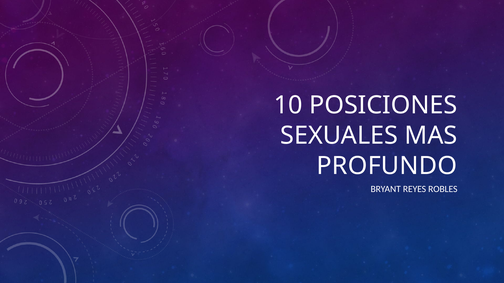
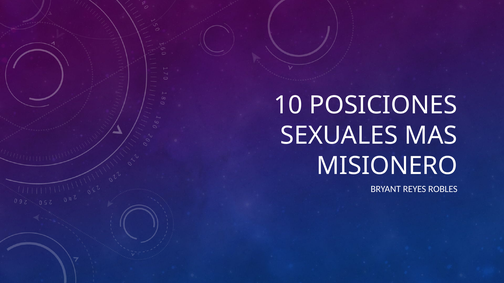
PROFUNDO: PROFUNDO -> MISIONERO (387, 166)
